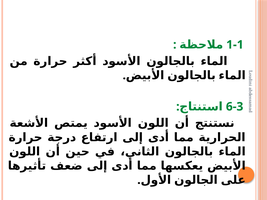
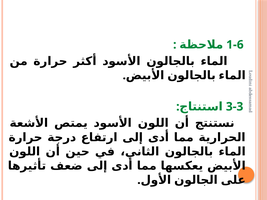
1-1: 1-1 -> 1-6 (235, 45)
6-3: 6-3 -> 3-3 (235, 107)
